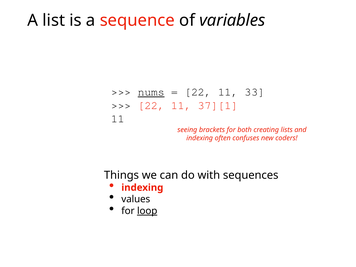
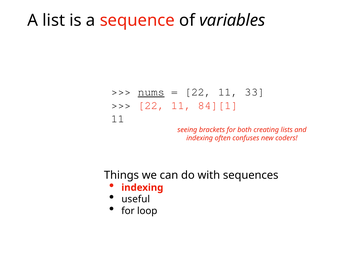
37][1: 37][1 -> 84][1 (218, 105)
values: values -> useful (136, 199)
loop underline: present -> none (147, 211)
